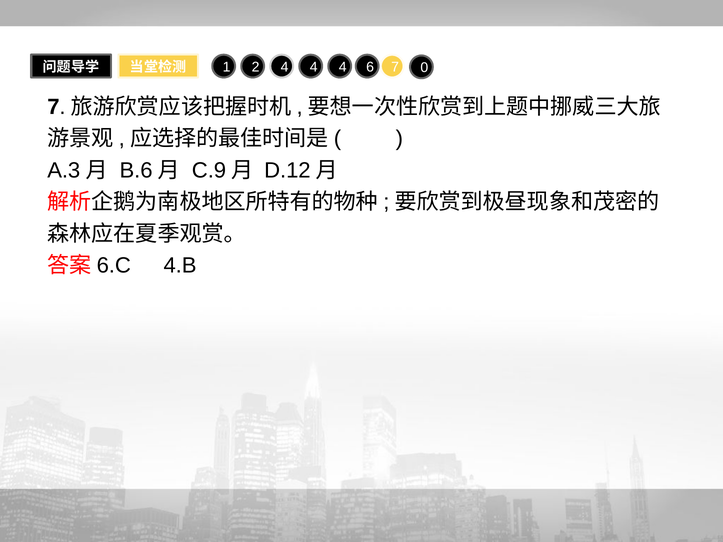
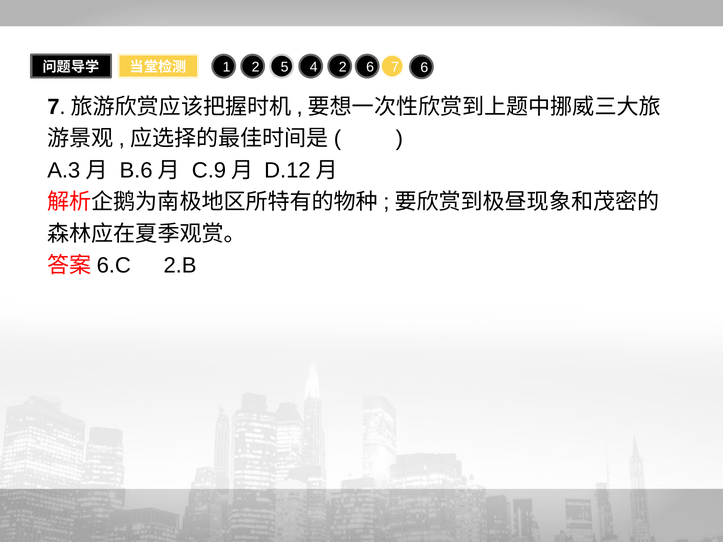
6 0: 0 -> 6 (424, 68)
2 4: 4 -> 5 (285, 67)
4: 4 -> 2 (343, 67)
4.B: 4.B -> 2.B (180, 266)
